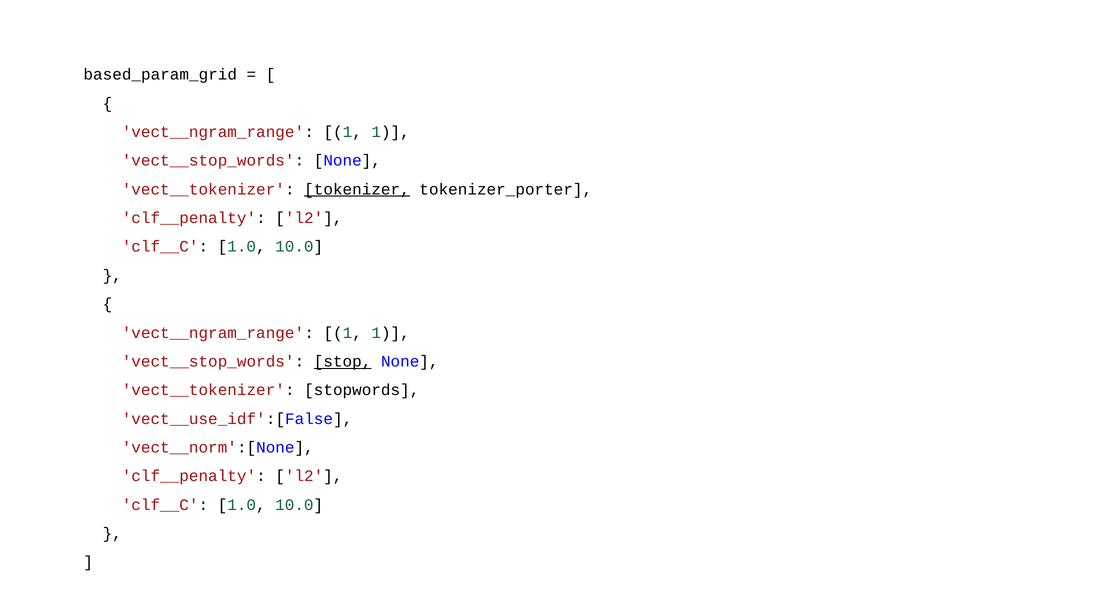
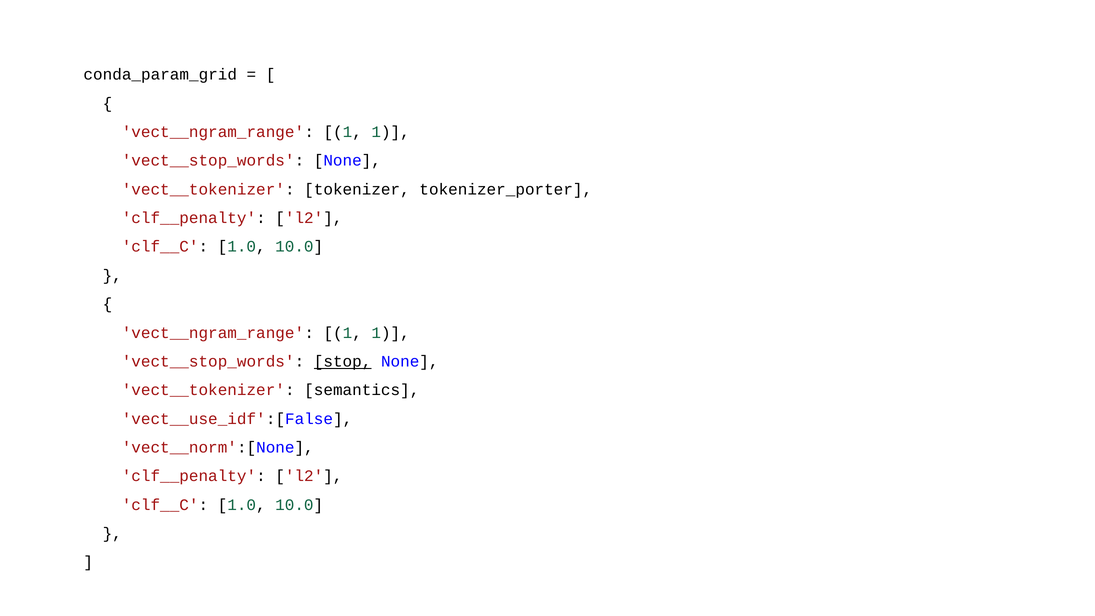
based_param_grid: based_param_grid -> conda_param_grid (160, 75)
tokenizer underline: present -> none (357, 189)
stopwords: stopwords -> semantics (362, 390)
